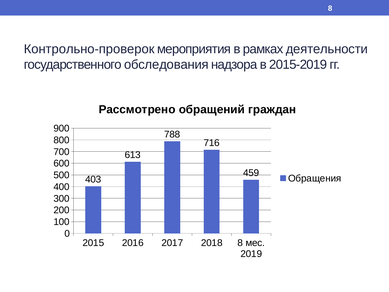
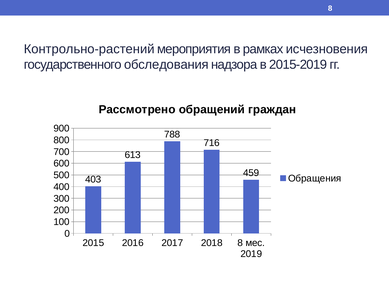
Контрольно-проверок: Контрольно-проверок -> Контрольно-растений (89, 49)
деятельности: деятельности -> исчезновения (327, 49)
